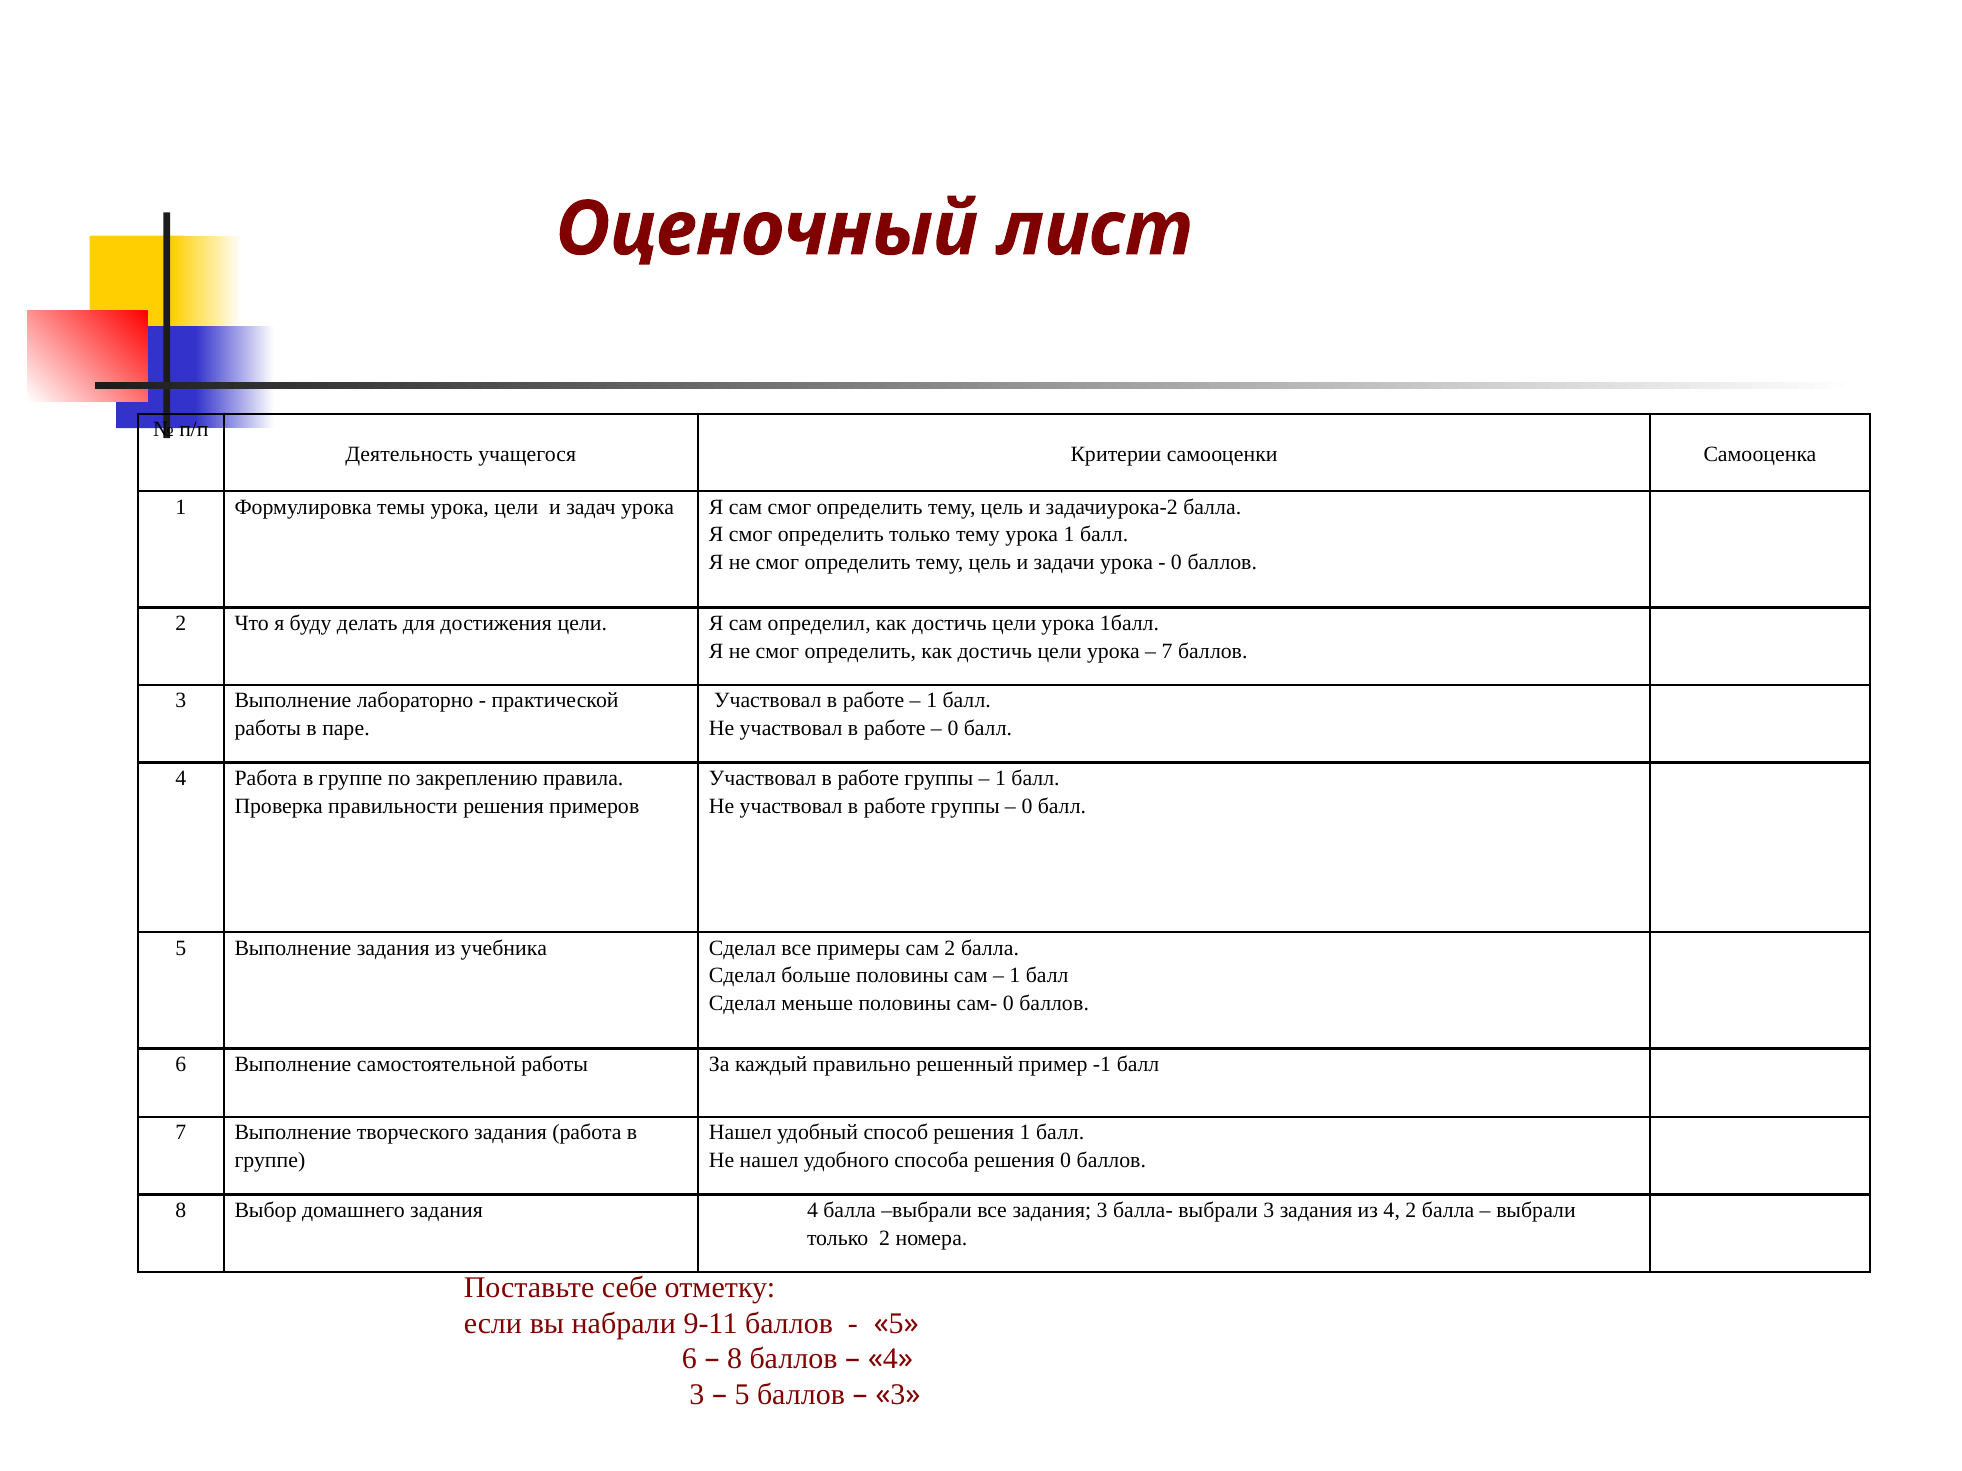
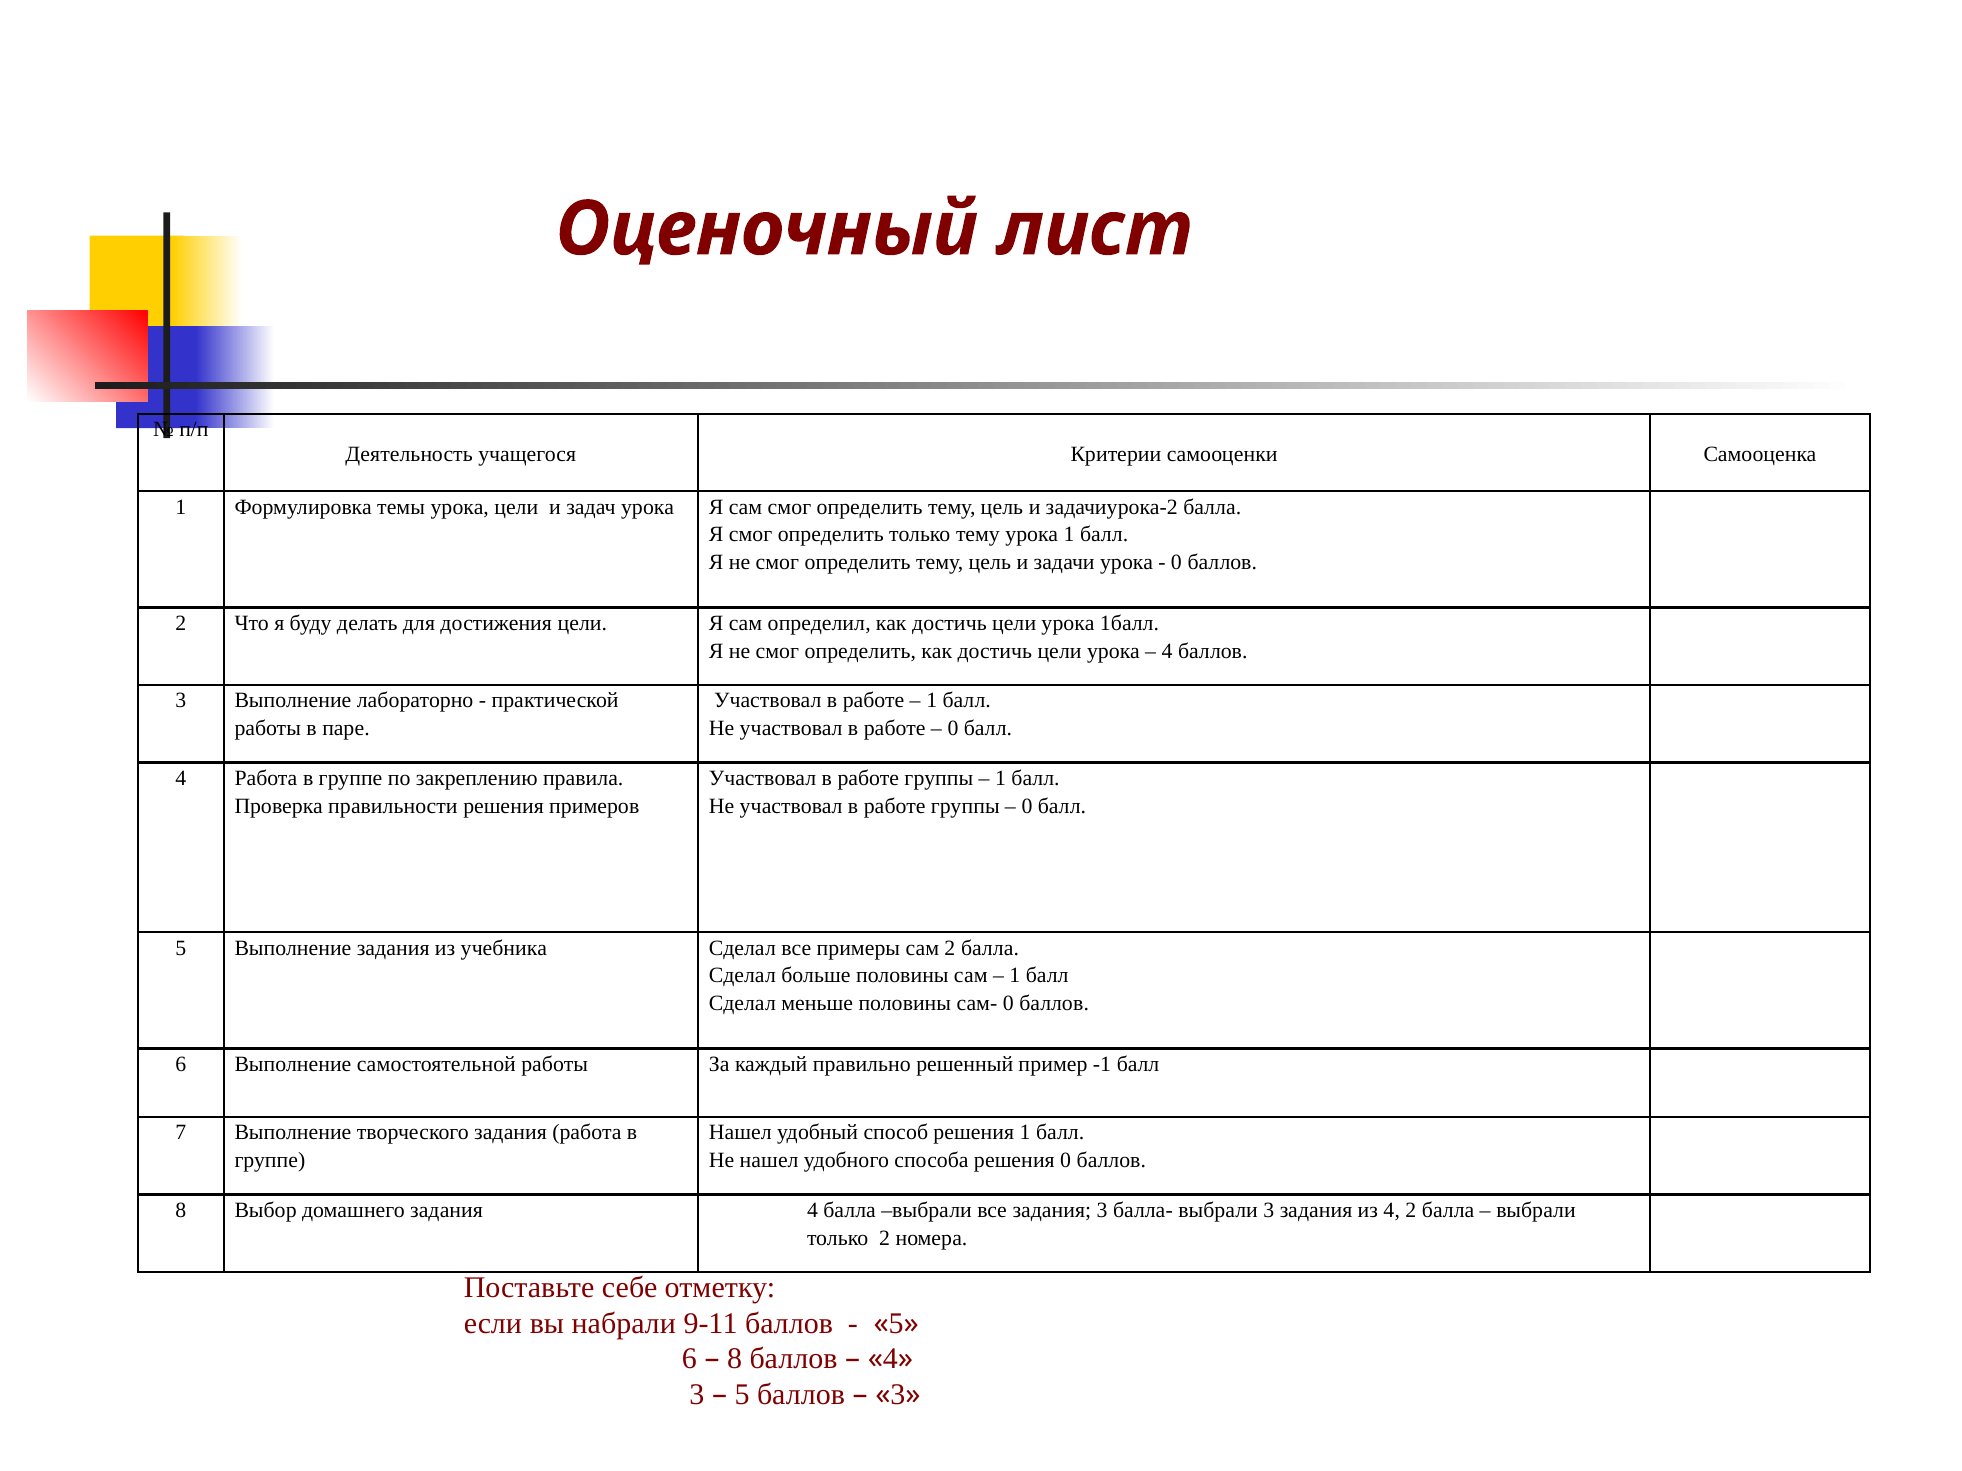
7: 7 -> 4 (1167, 651)
